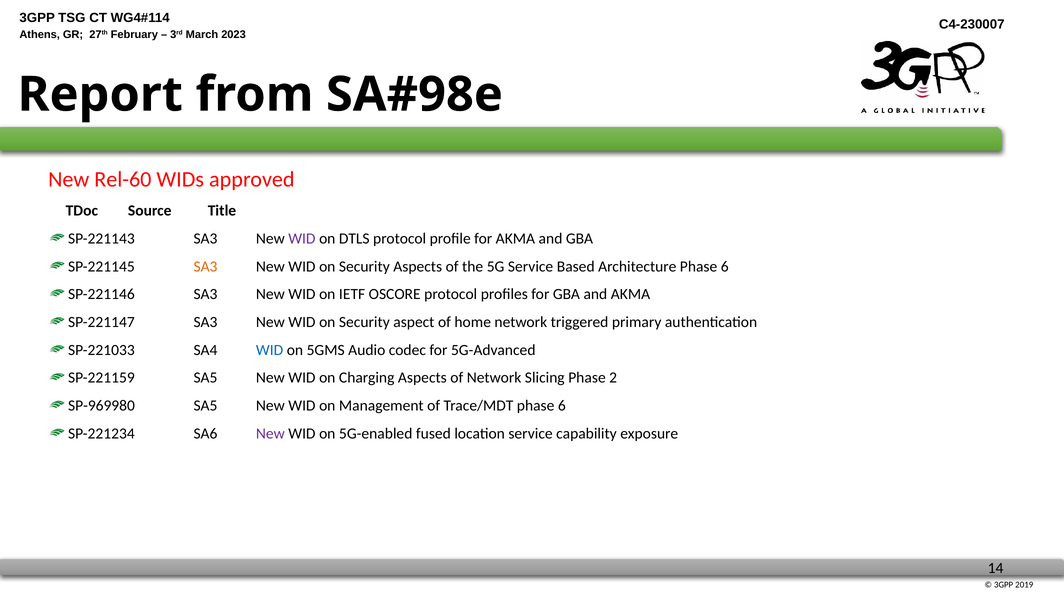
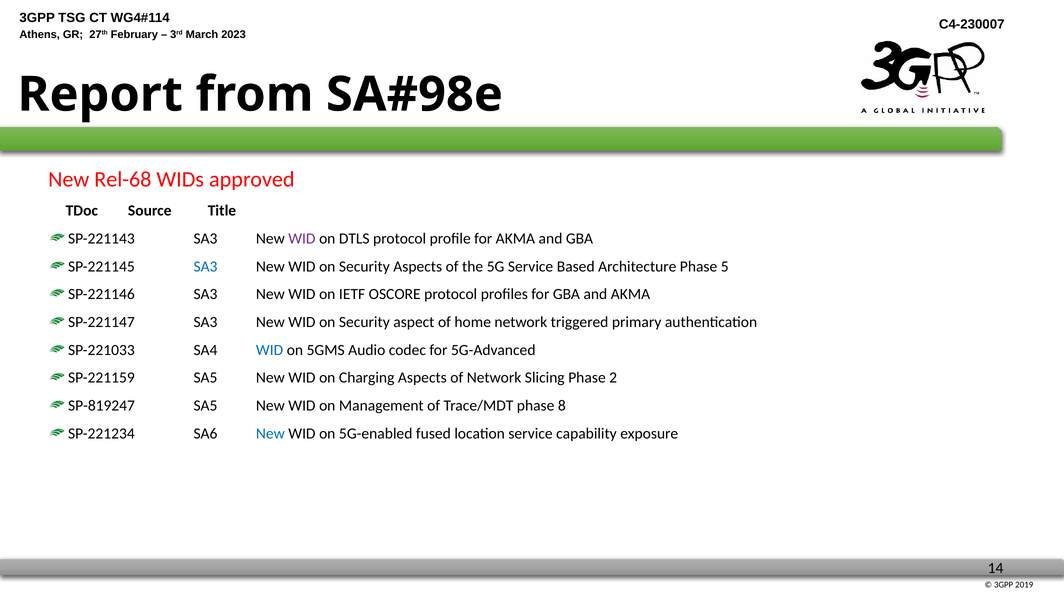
Rel-60: Rel-60 -> Rel-68 (123, 179)
SA3 colour: orange -> blue (206, 267)
Architecture Phase 6: 6 -> 5 (725, 267)
SP-969980: SP-969980 -> SP-819247 (101, 406)
Trace/MDT phase 6: 6 -> 8 (562, 406)
New colour: purple -> blue (270, 434)
